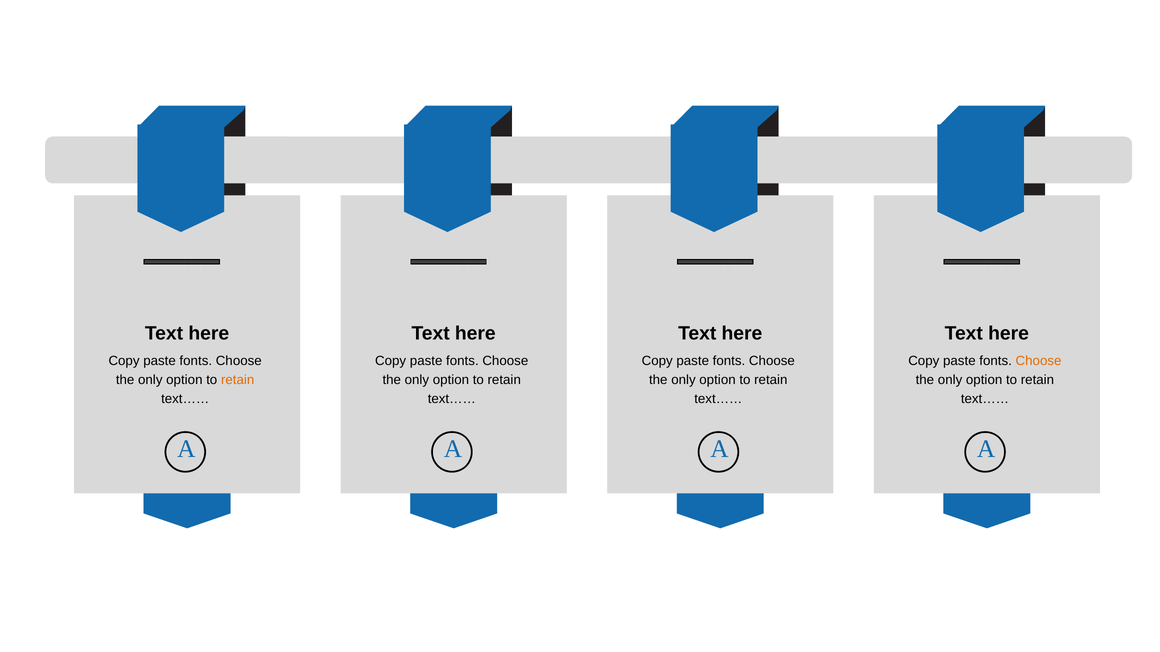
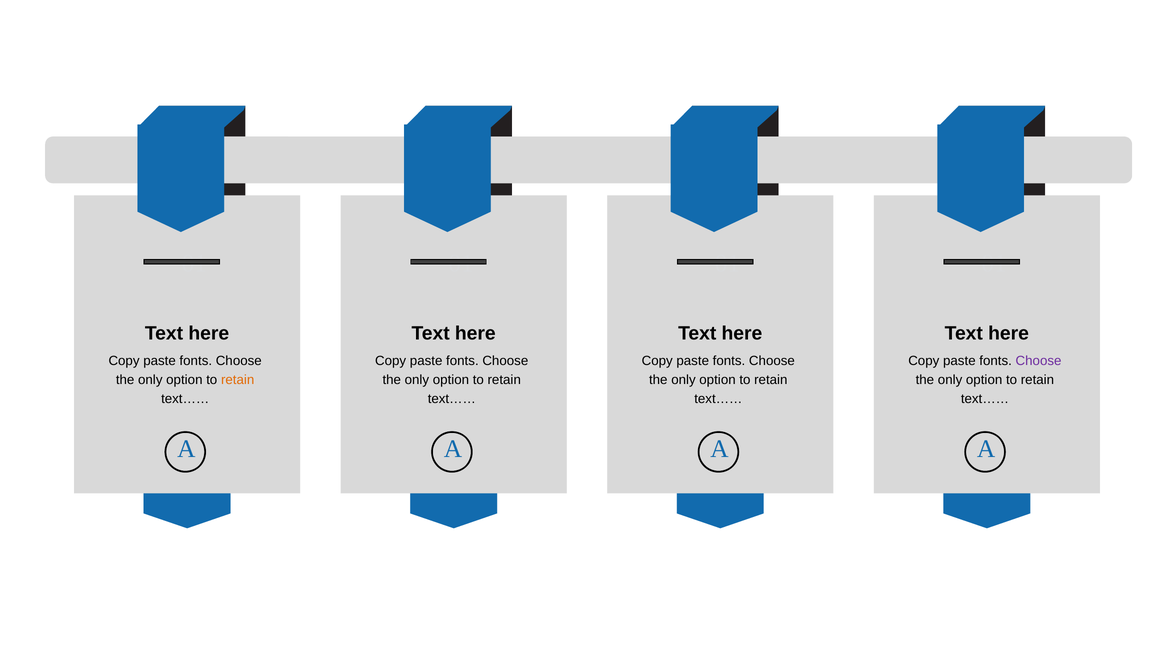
Choose colour: orange -> purple (1039, 361)
